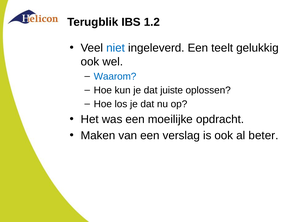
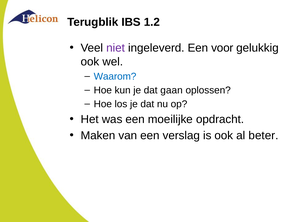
niet colour: blue -> purple (116, 48)
teelt: teelt -> voor (222, 48)
juiste: juiste -> gaan (172, 91)
